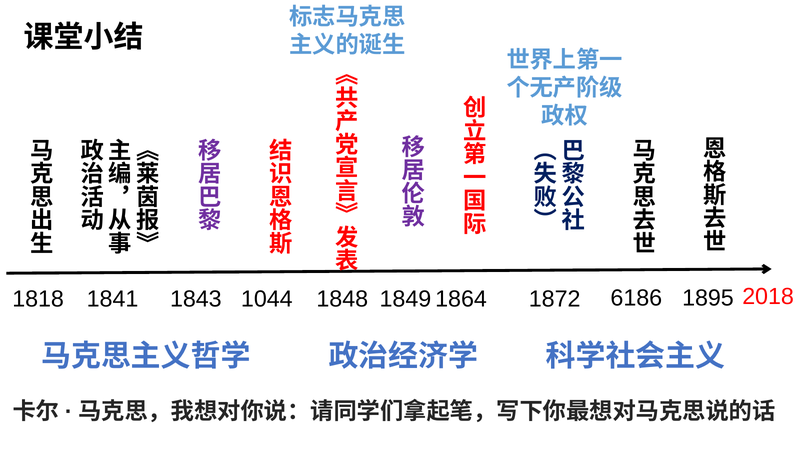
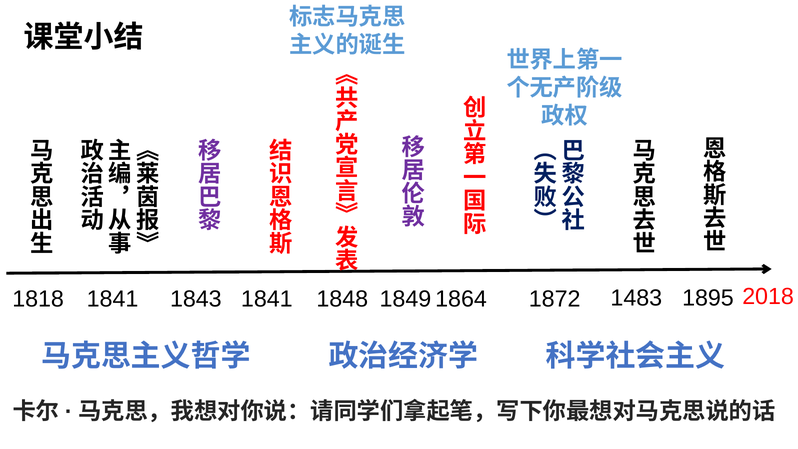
6186: 6186 -> 1483 (636, 298)
1044: 1044 -> 1841 (267, 299)
